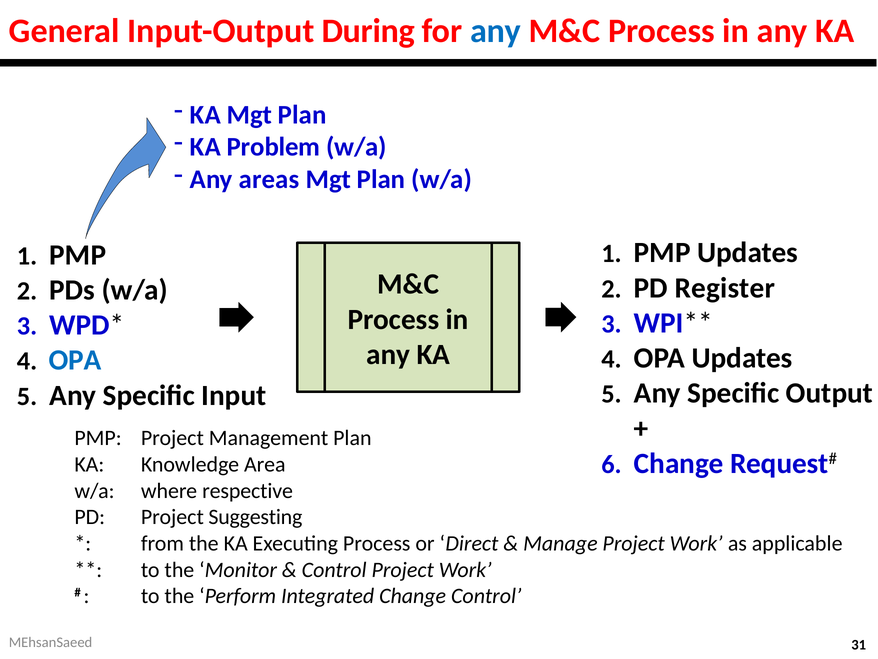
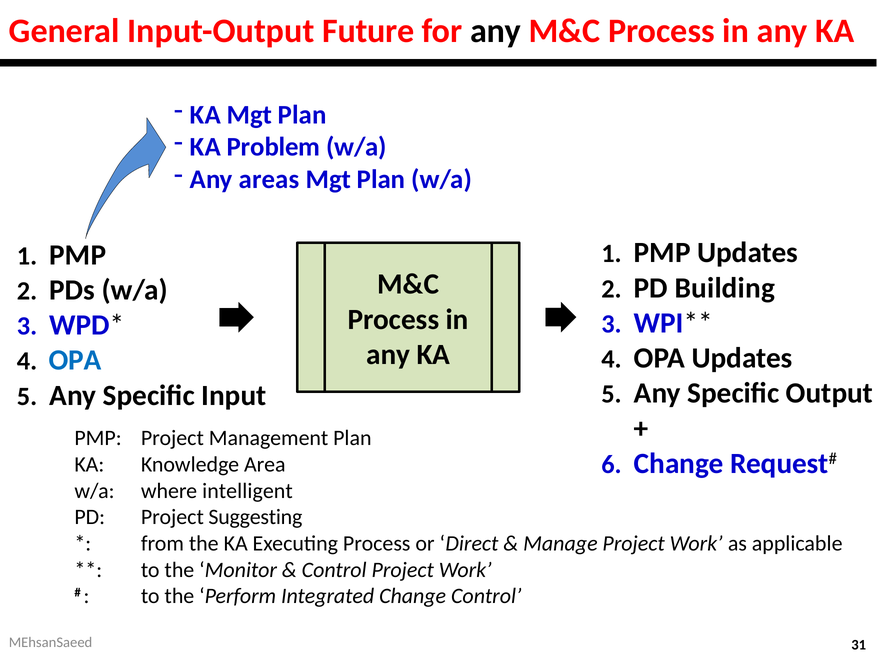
During: During -> Future (368, 31)
any colour: blue -> black (496, 31)
Register: Register -> Building (725, 288)
respective: respective -> intelligent (247, 490)
